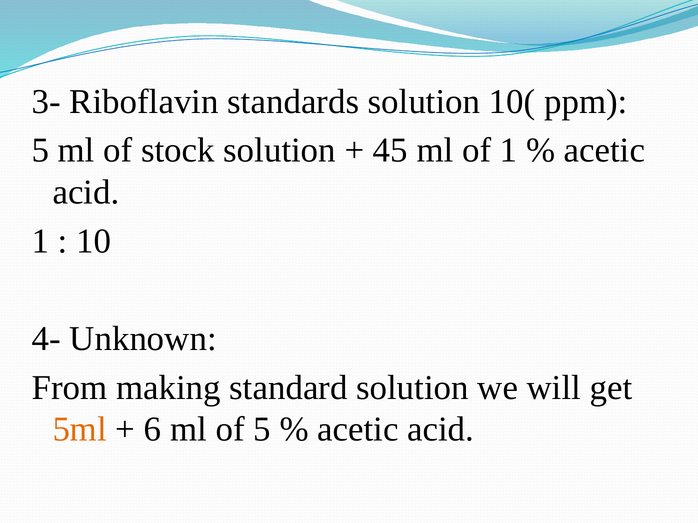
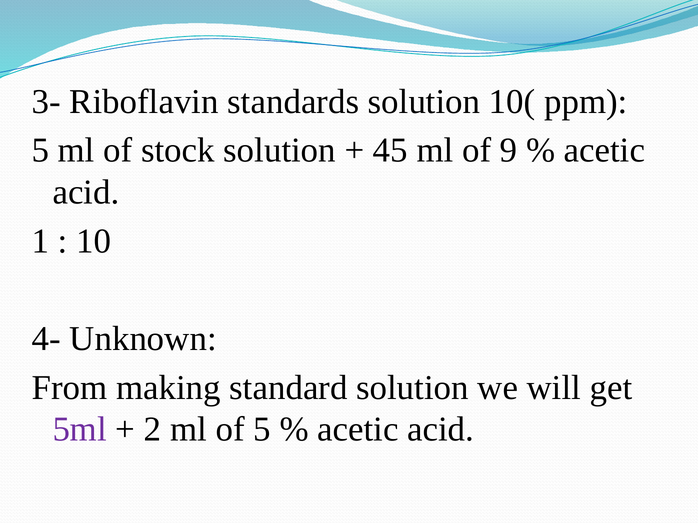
of 1: 1 -> 9 (509, 151)
5ml colour: orange -> purple (80, 430)
6: 6 -> 2 (153, 430)
